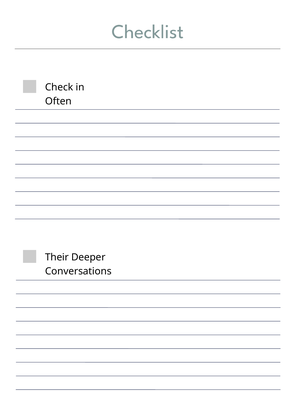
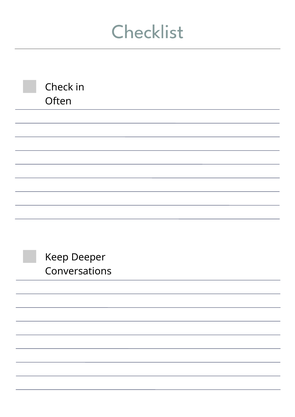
Their: Their -> Keep (57, 258)
